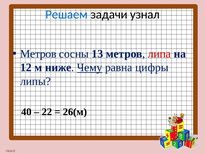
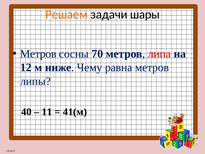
Решаем colour: blue -> orange (67, 14)
узнал: узнал -> шары (145, 14)
13: 13 -> 70 (97, 54)
Чему underline: present -> none (90, 67)
равна цифры: цифры -> метров (152, 67)
22: 22 -> 11 (47, 112)
26(м: 26(м -> 41(м (75, 112)
